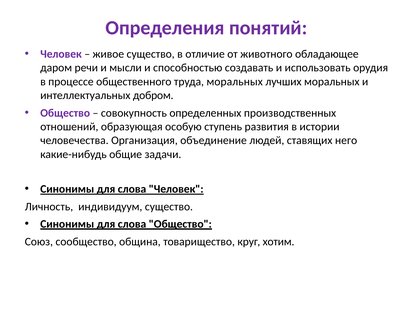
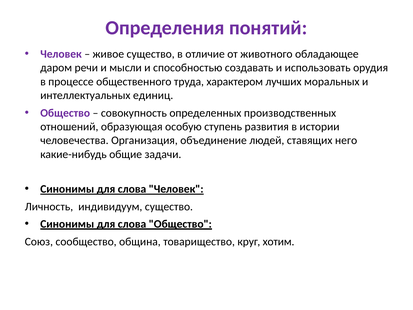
труда моральных: моральных -> характером (235, 82)
добром: добром -> единиц (153, 95)
